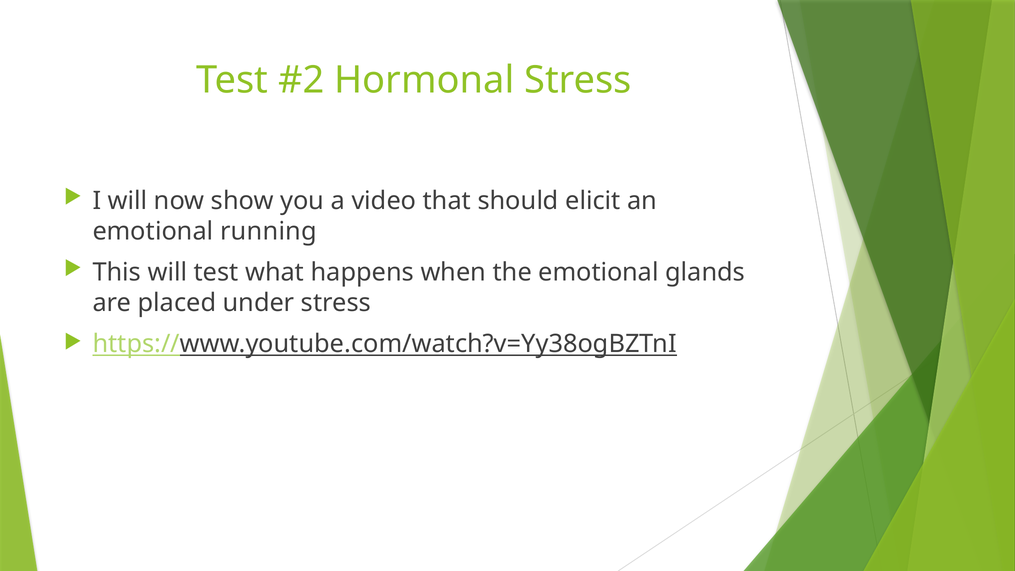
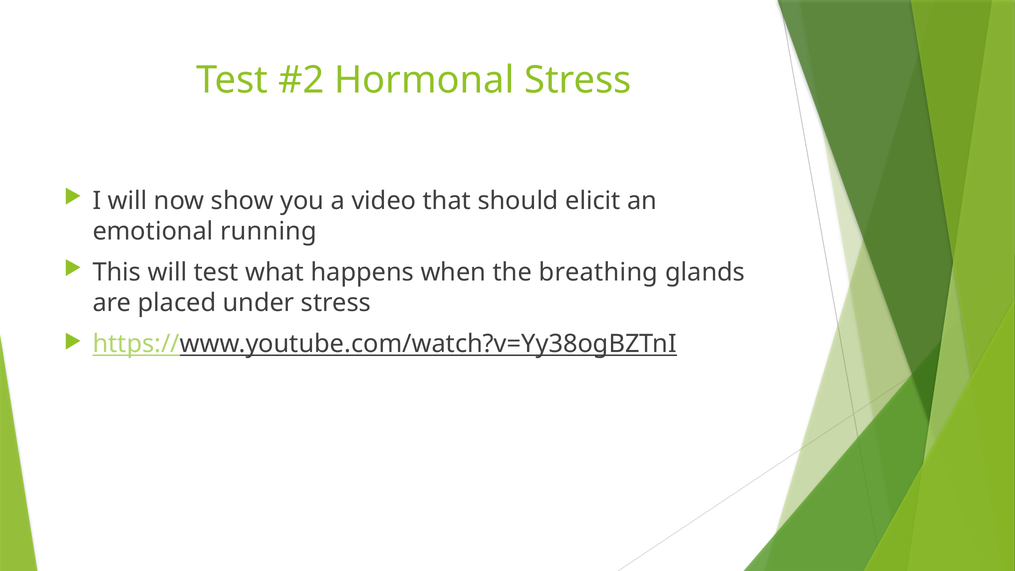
the emotional: emotional -> breathing (598, 272)
